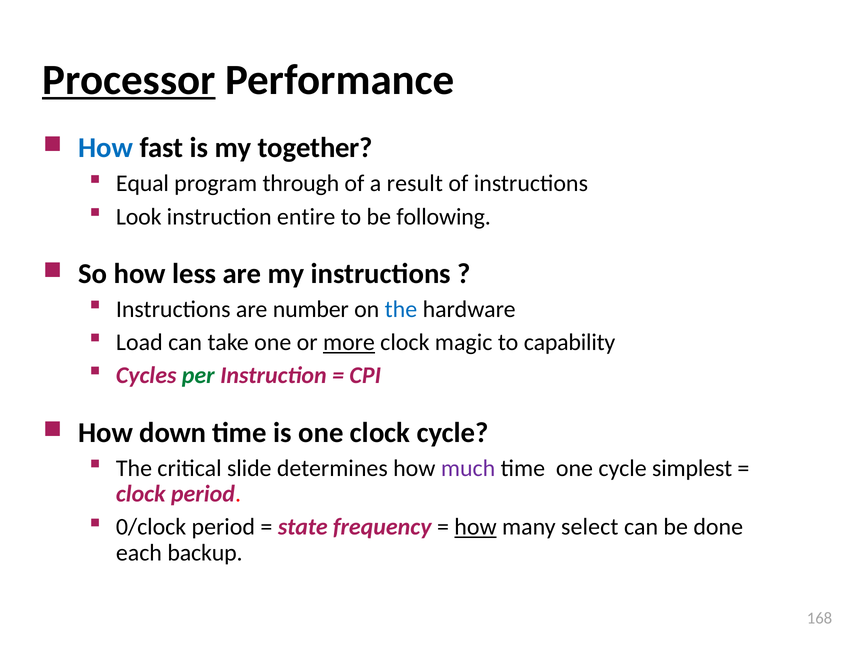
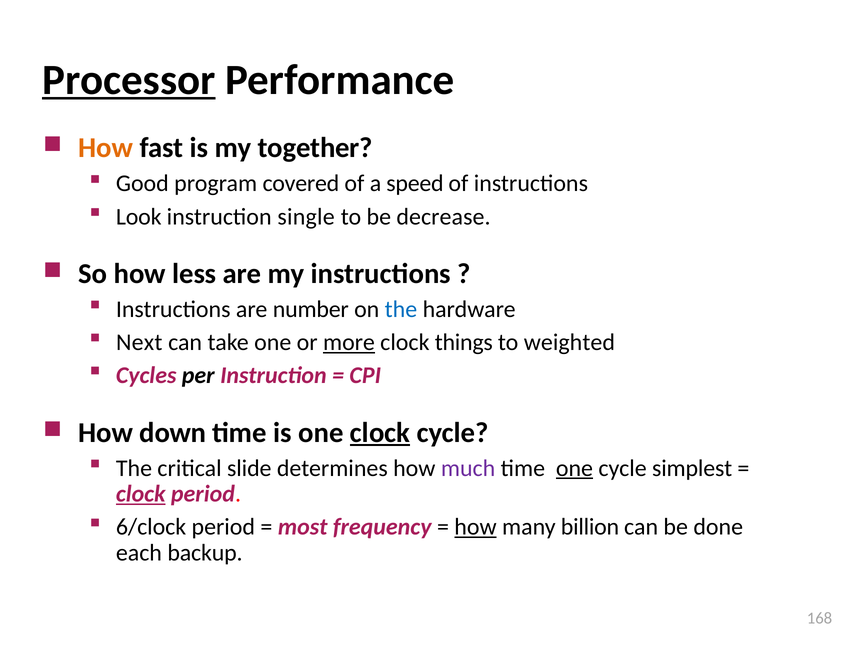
How colour: blue -> orange (106, 148)
Equal: Equal -> Good (142, 184)
through: through -> covered (301, 184)
result: result -> speed (415, 184)
entire: entire -> single (306, 217)
following: following -> decrease (443, 217)
Load: Load -> Next (139, 342)
magic: magic -> things (464, 342)
capability: capability -> weighted (569, 342)
per colour: green -> black (198, 375)
clock underline: none -> present (380, 432)
one underline: none -> present (574, 468)
clock underline: none -> present (141, 494)
0/clock: 0/clock -> 6/clock (151, 527)
state: state -> most (303, 527)
select: select -> billion (590, 527)
